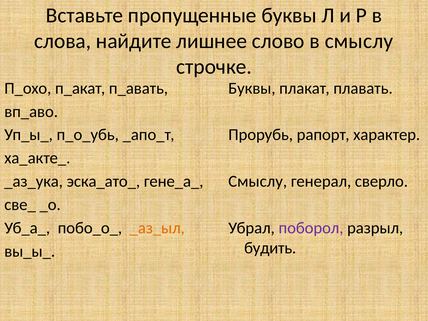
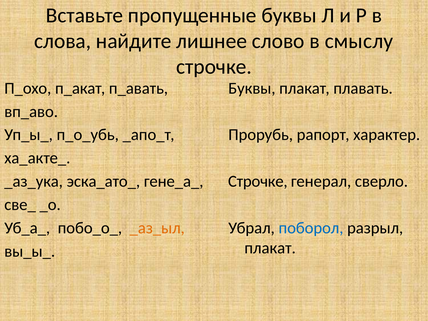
Смыслу: Смыслу -> Строчке (258, 181)
поборол colour: purple -> blue (311, 228)
будить: будить -> плакат (270, 248)
